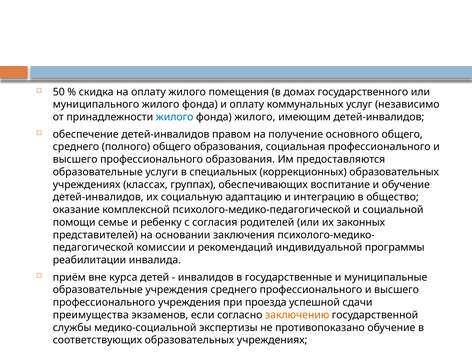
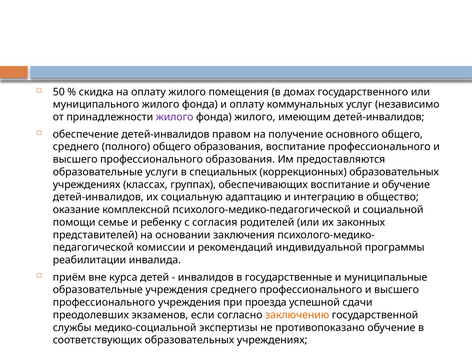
жилого colour: blue -> purple (175, 117)
образования социальная: социальная -> воспитание (296, 147)
преимущества: преимущества -> преодолевших (91, 315)
